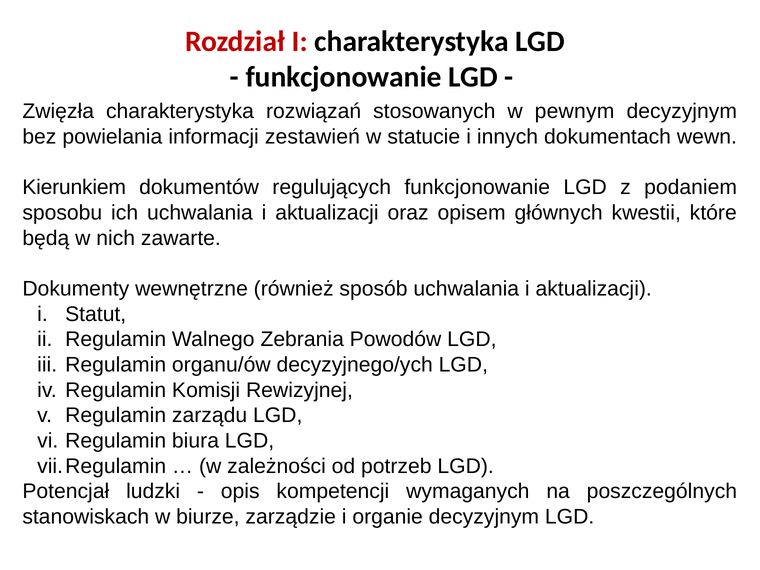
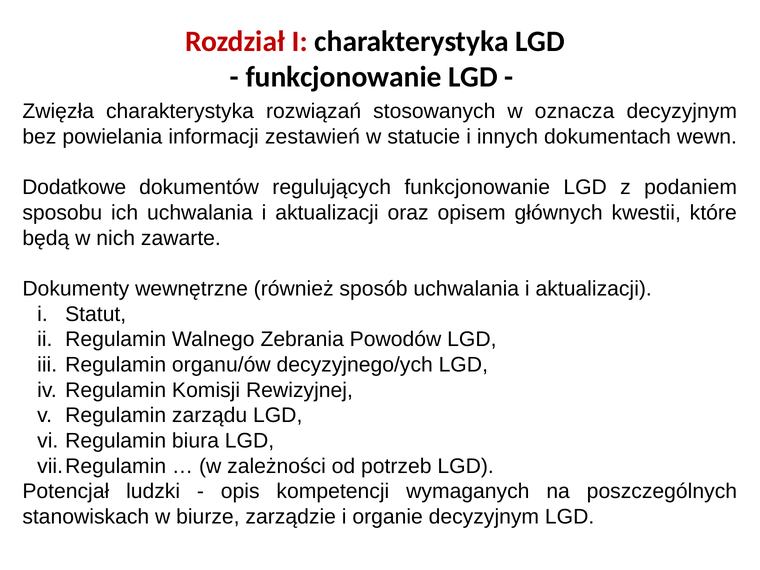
pewnym: pewnym -> oznacza (575, 111)
Kierunkiem: Kierunkiem -> Dodatkowe (74, 187)
